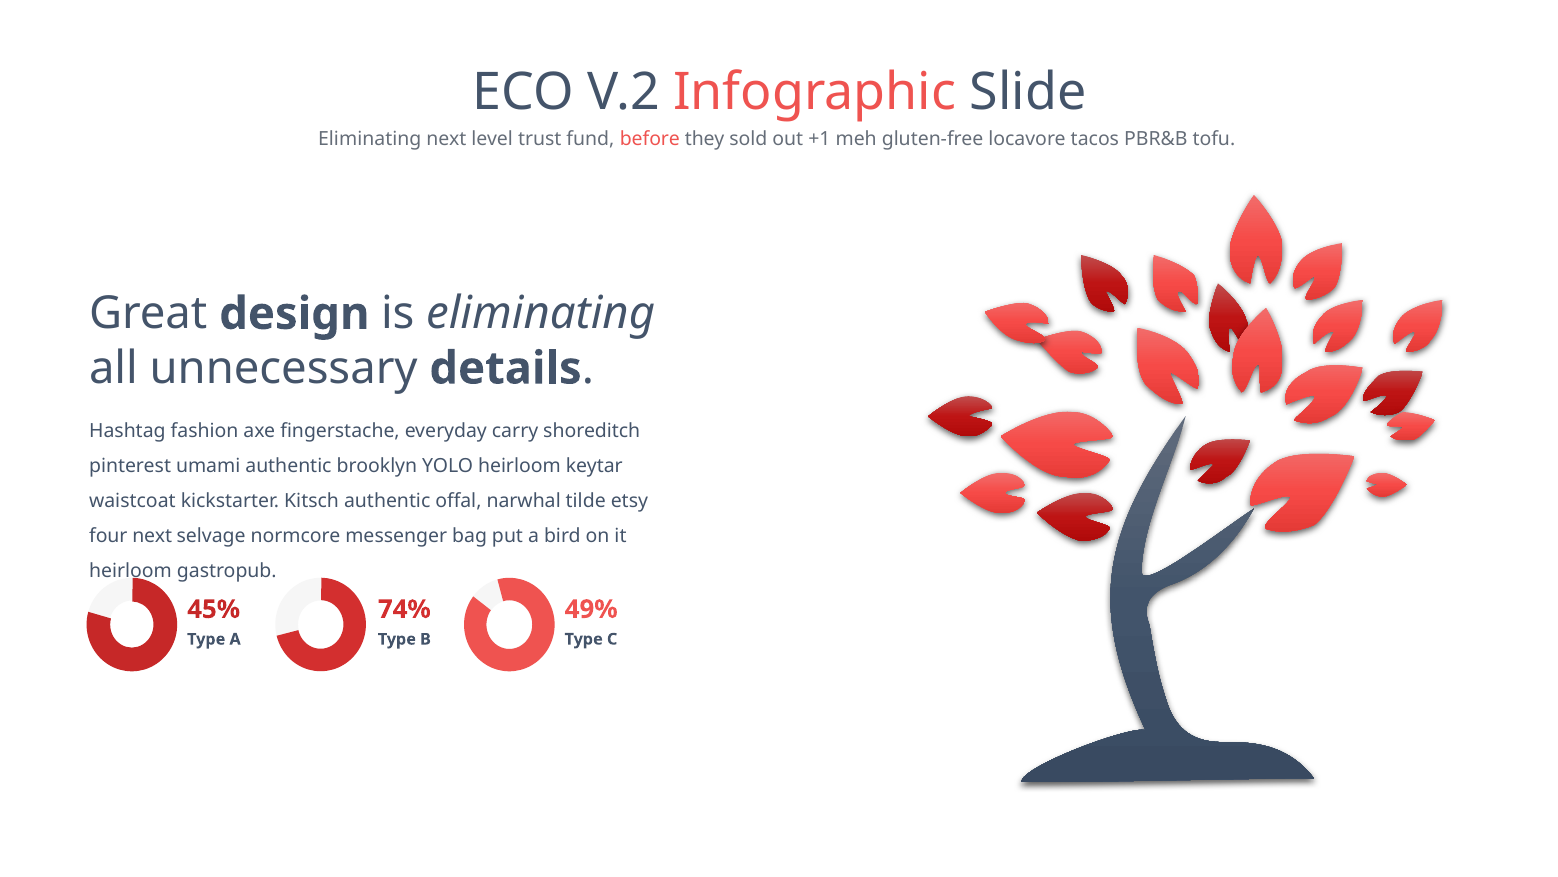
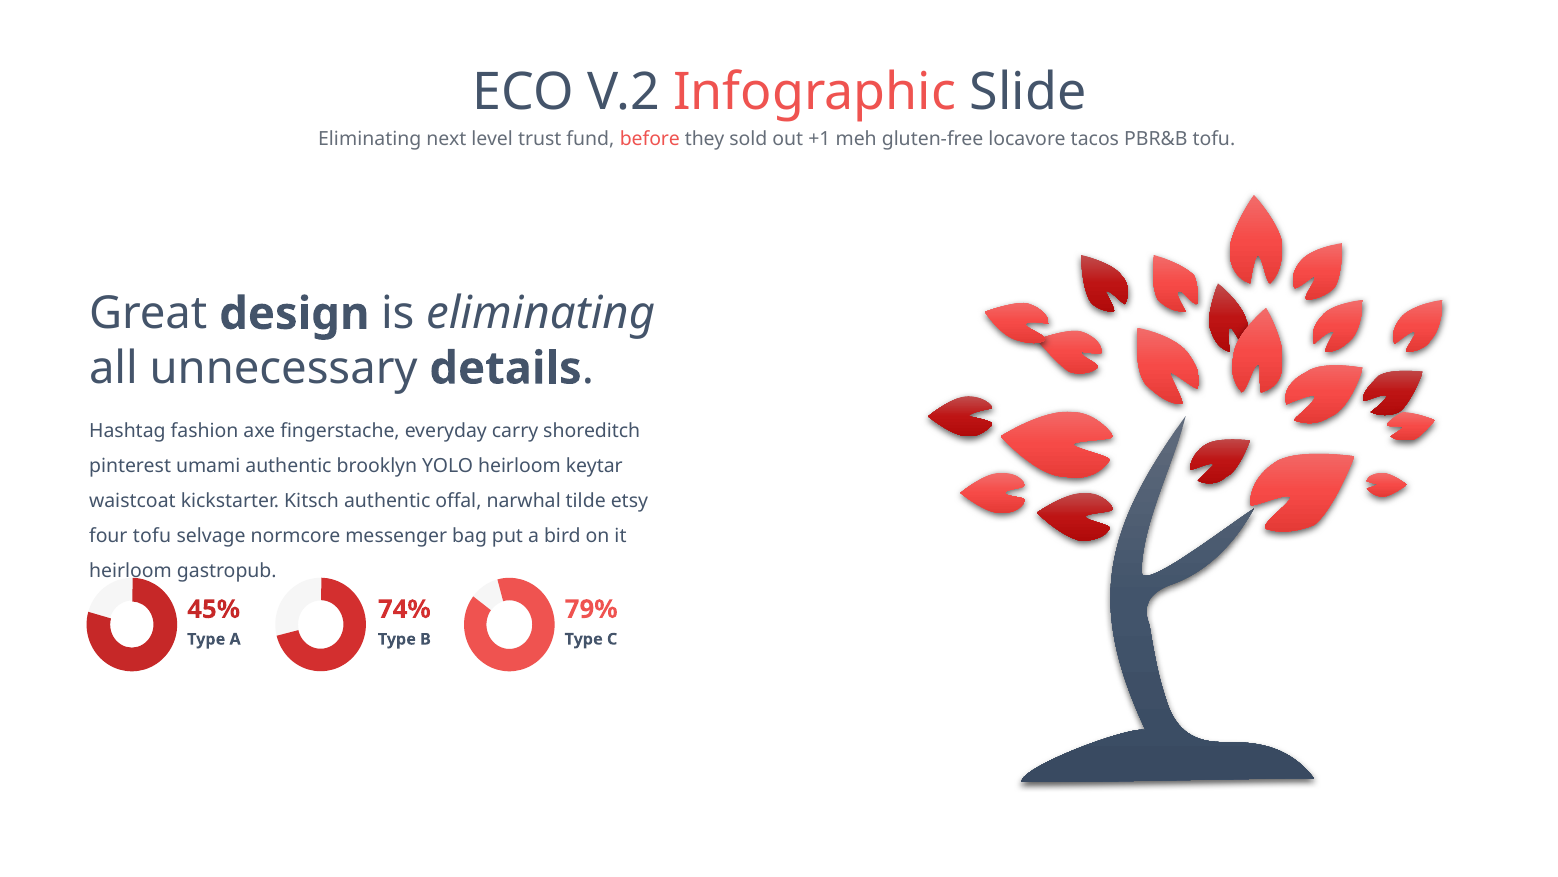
four next: next -> tofu (152, 536)
49%: 49% -> 79% (591, 609)
